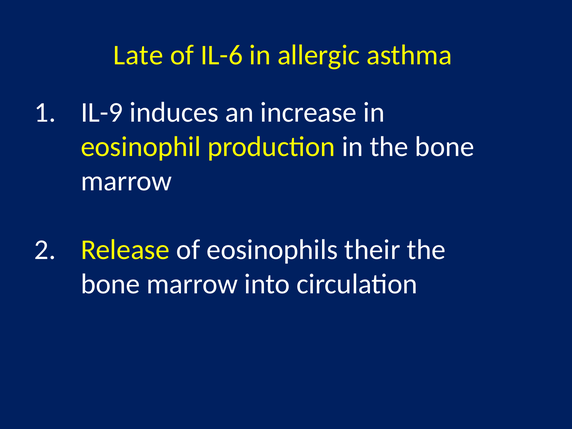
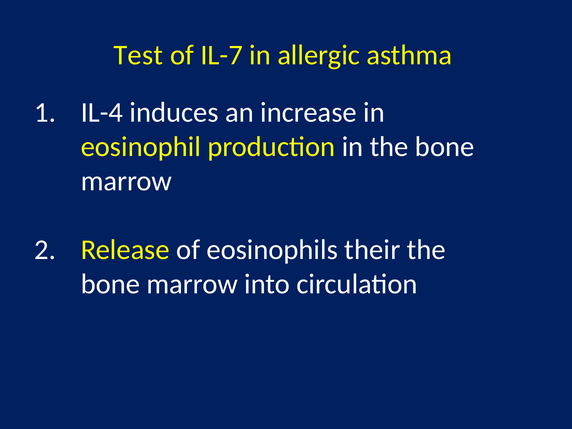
Late: Late -> Test (138, 55)
IL-6: IL-6 -> IL-7 (222, 55)
IL-9: IL-9 -> IL-4 (102, 113)
